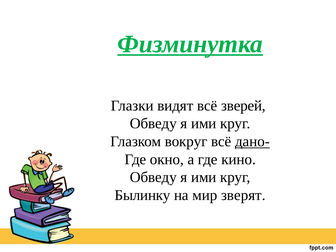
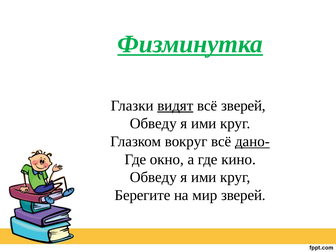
видят underline: none -> present (175, 106)
Былинку: Былинку -> Берегите (142, 195)
мир зверят: зверят -> зверей (243, 195)
